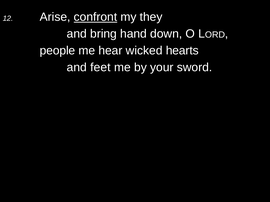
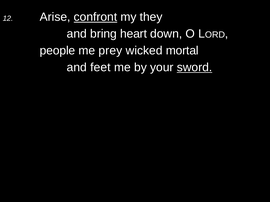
hand: hand -> heart (134, 34)
hear: hear -> prey (110, 51)
hearts: hearts -> mortal (182, 51)
sword underline: none -> present (195, 67)
